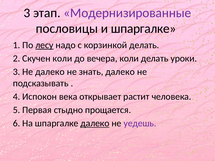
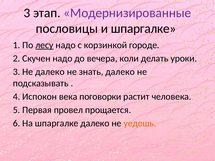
корзинкой делать: делать -> городе (144, 45)
Скучен коли: коли -> надо (62, 58)
открывает: открывает -> поговорки (100, 97)
стыдно: стыдно -> провел (68, 110)
далеко underline: present -> none (95, 123)
уедешь colour: purple -> orange (140, 123)
